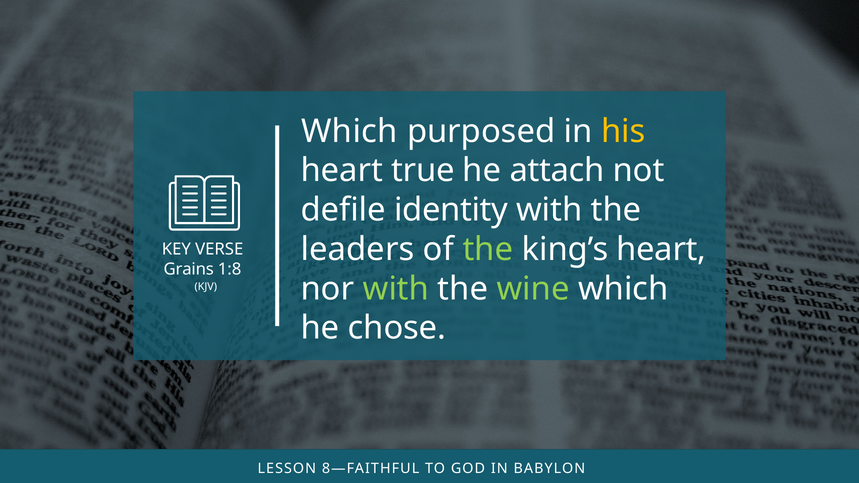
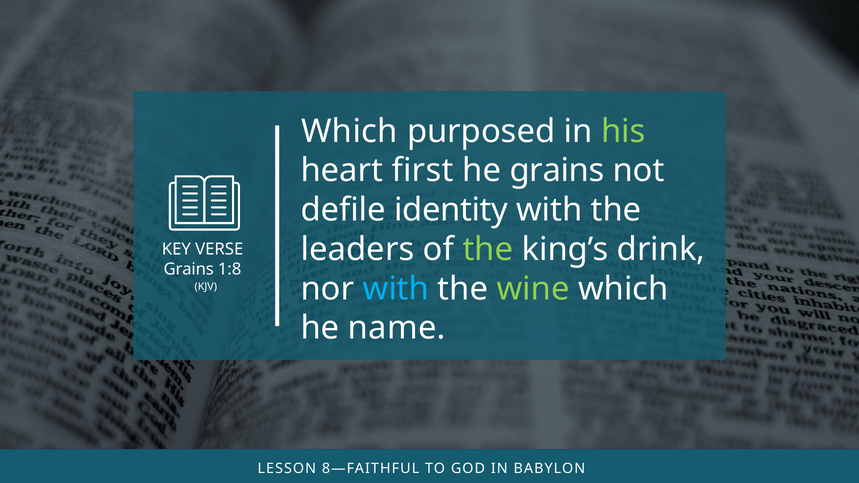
his colour: yellow -> light green (623, 131)
true: true -> first (423, 171)
he attach: attach -> grains (557, 171)
king’s heart: heart -> drink (661, 249)
with colour: light green -> light blue (396, 289)
chose: chose -> name (397, 328)
